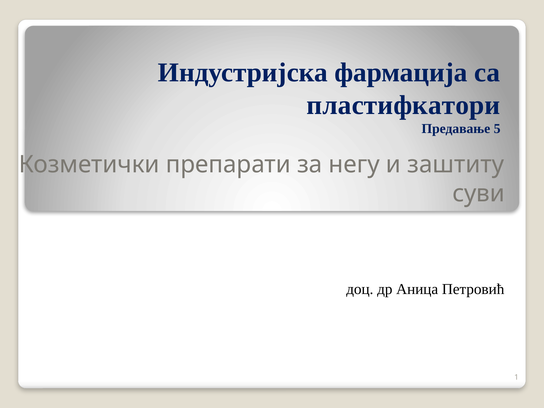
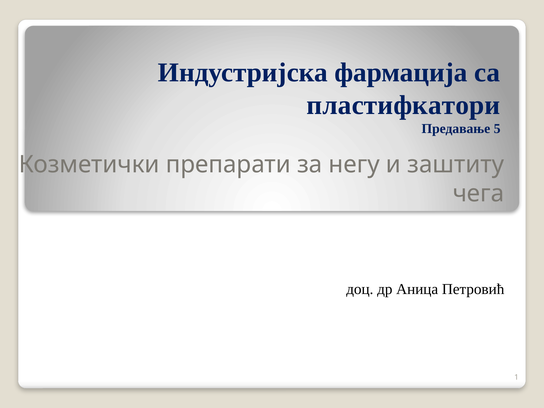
суви: суви -> чега (478, 194)
